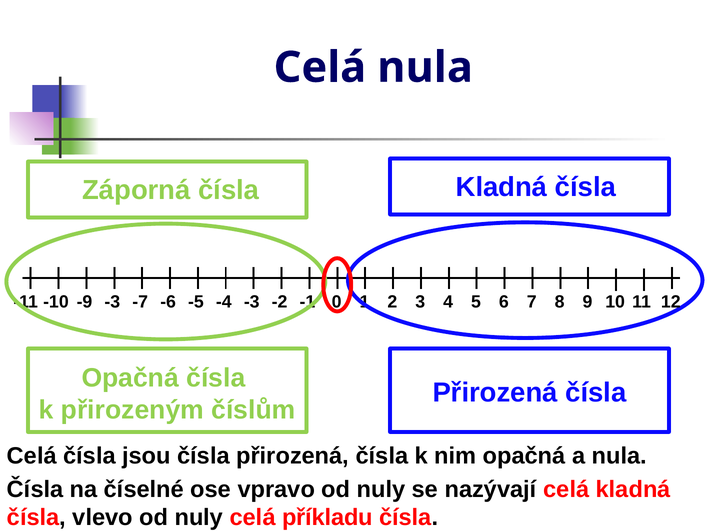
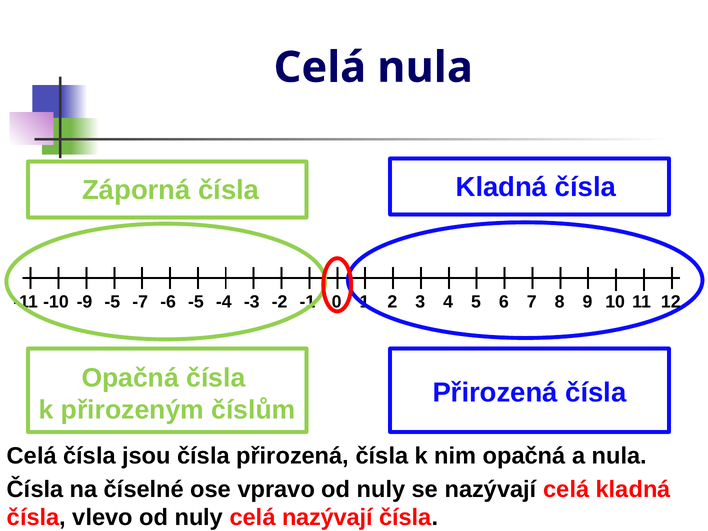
-3: -3 -> -5 (112, 302)
celá příkladu: příkladu -> nazývají (327, 518)
